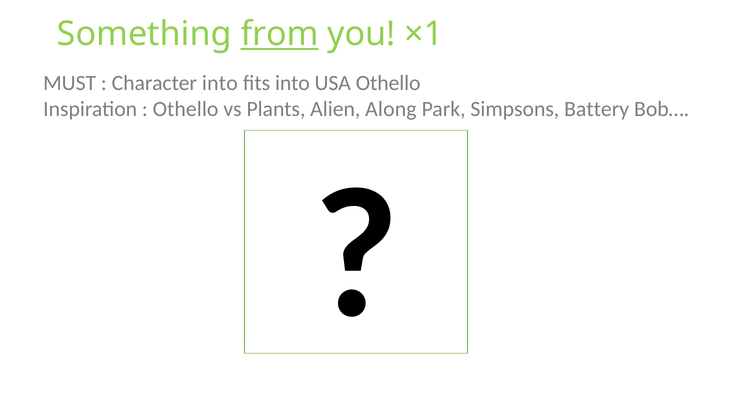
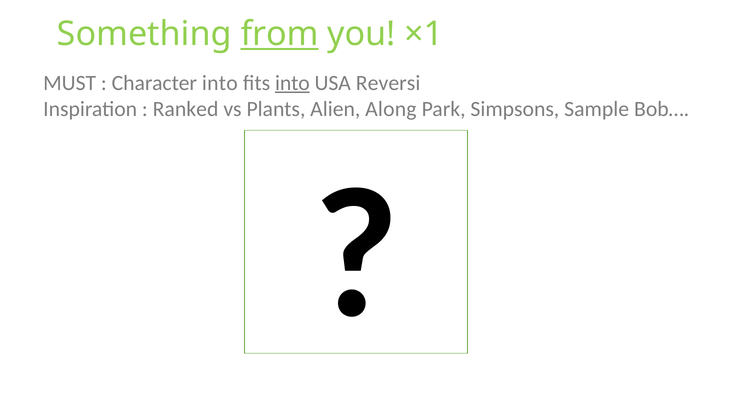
into underline: none -> present (292, 83)
USA Othello: Othello -> Reversi (388, 83)
Othello: Othello -> Ranked (186, 109)
Battery: Battery -> Sample (597, 109)
